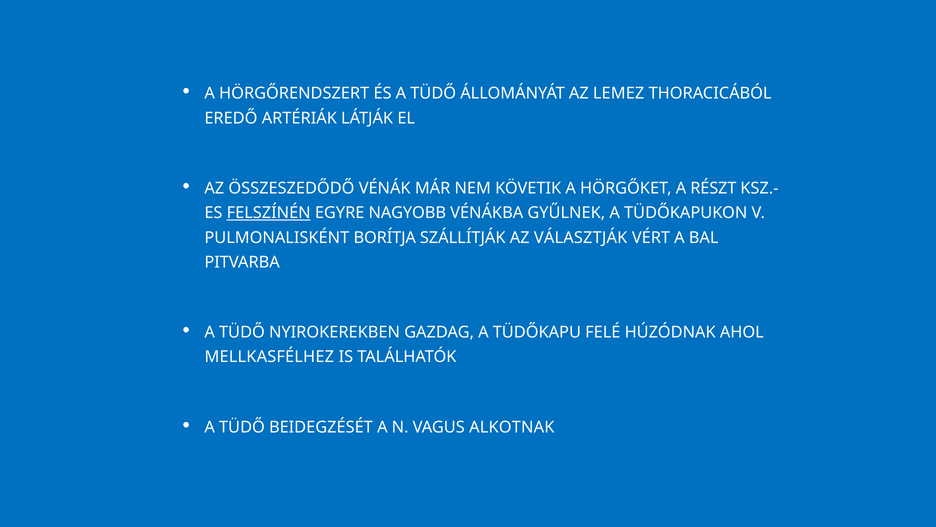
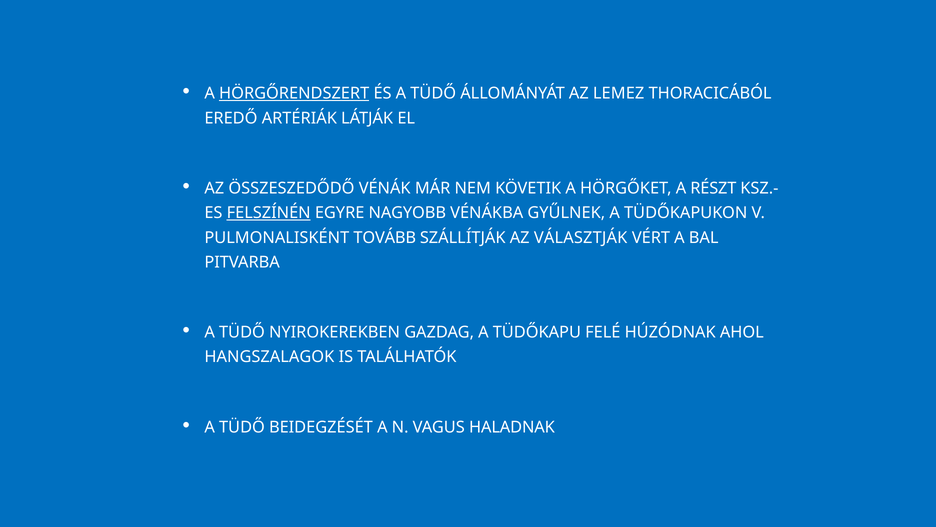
HÖRGŐRENDSZERT underline: none -> present (294, 93)
BORÍTJA: BORÍTJA -> TOVÁBB (385, 237)
MELLKASFÉLHEZ: MELLKASFÉLHEZ -> HANGSZALAGOK (269, 357)
ALKOTNAK: ALKOTNAK -> HALADNAK (512, 427)
